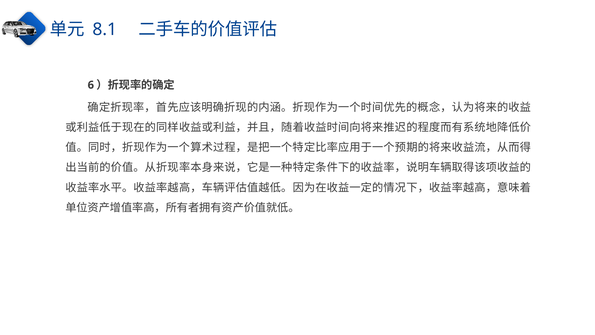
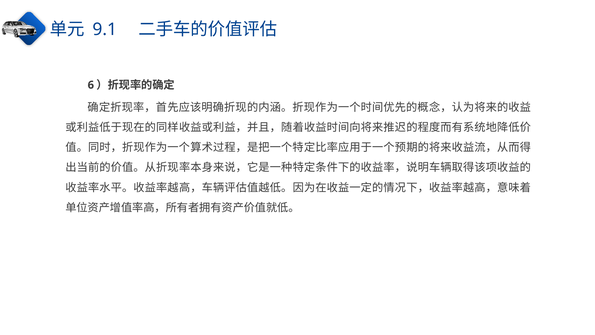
8.1: 8.1 -> 9.1 (105, 30)
